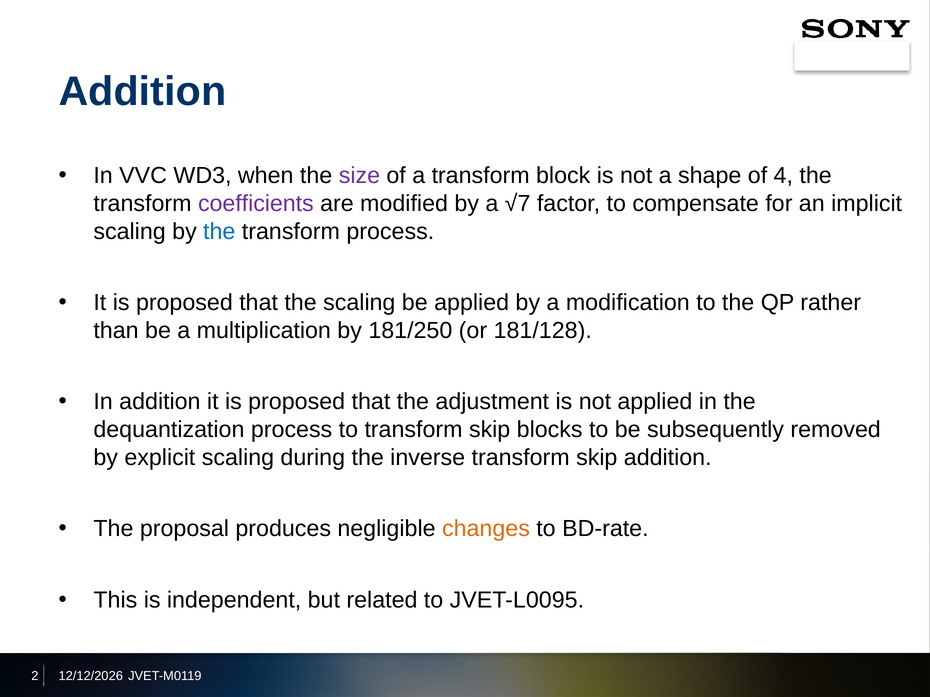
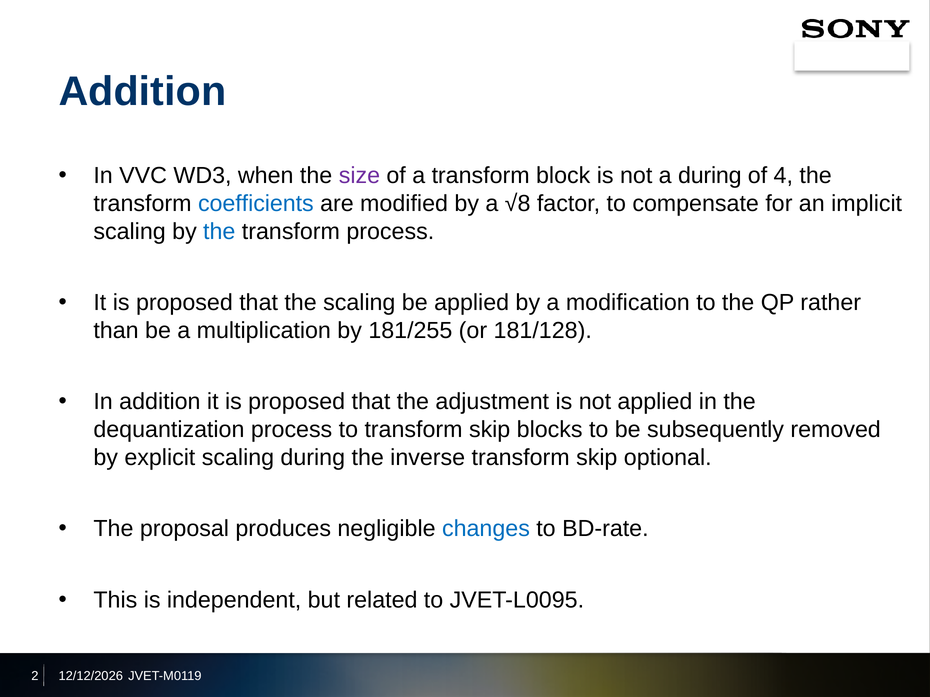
a shape: shape -> during (710, 176)
coefficients colour: purple -> blue (256, 204)
√7: √7 -> √8 (518, 204)
181/250: 181/250 -> 181/255 (410, 331)
skip addition: addition -> optional (668, 458)
changes colour: orange -> blue (486, 529)
